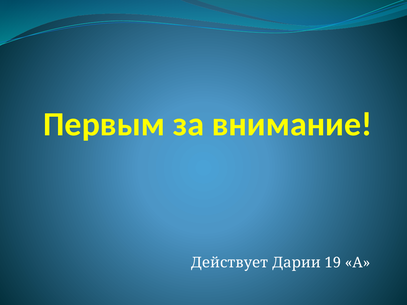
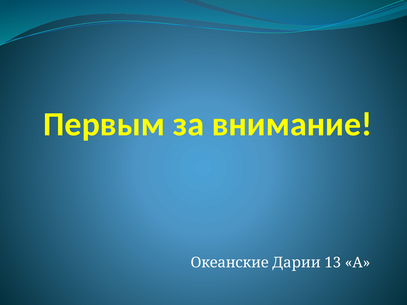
Действует: Действует -> Океанские (230, 263)
19: 19 -> 13 (333, 263)
